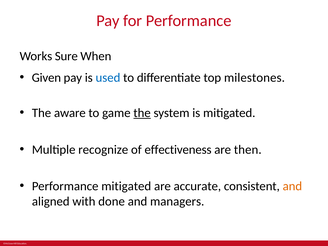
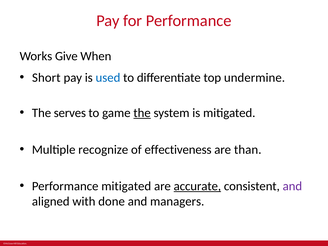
Sure: Sure -> Give (66, 56)
Given: Given -> Short (46, 78)
milestones: milestones -> undermine (255, 78)
aware: aware -> serves (70, 113)
then: then -> than (248, 150)
accurate underline: none -> present (197, 186)
and colour: orange -> purple (292, 186)
